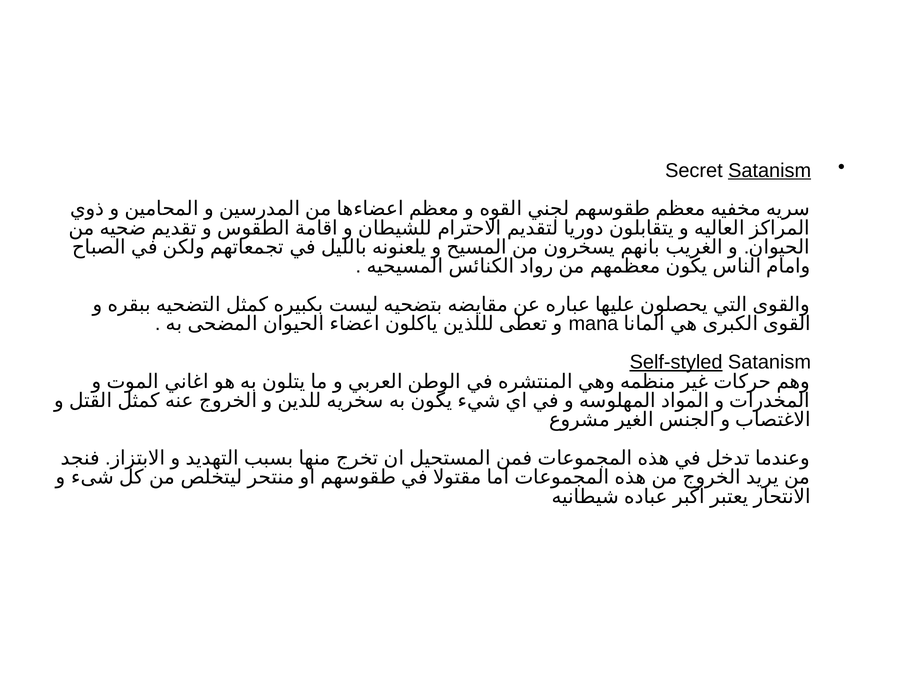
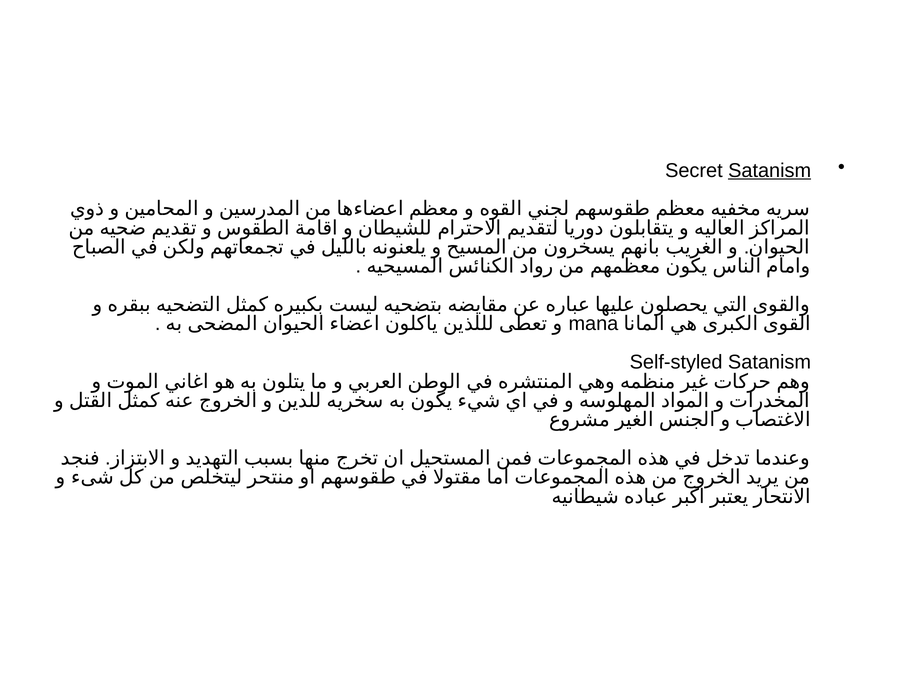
Self-styled underline: present -> none (676, 362)
